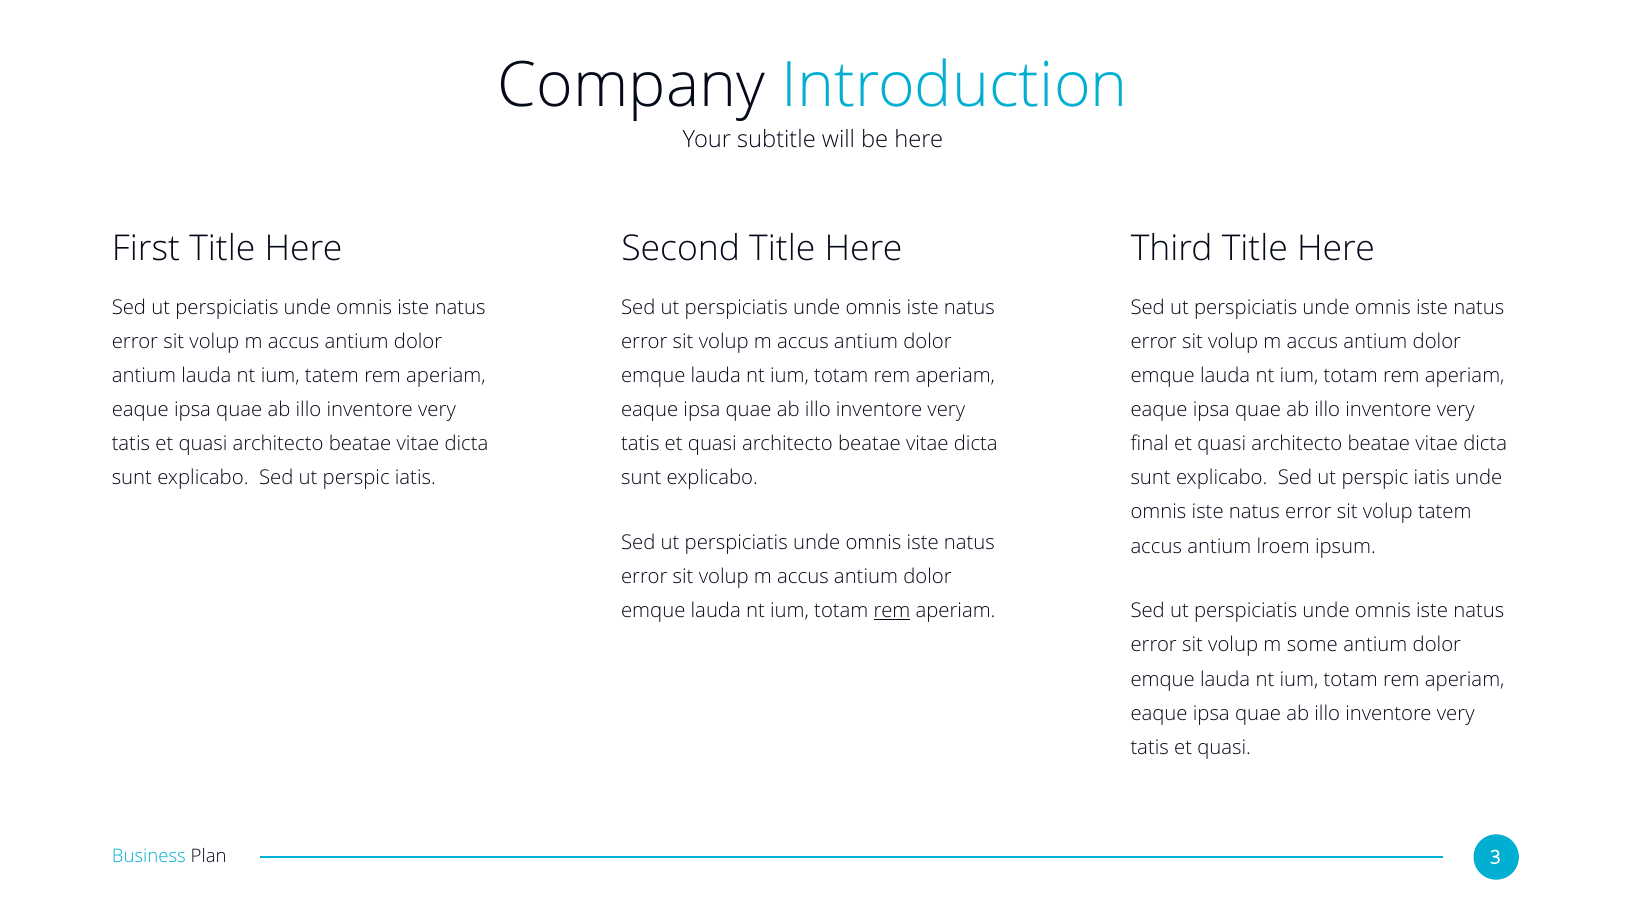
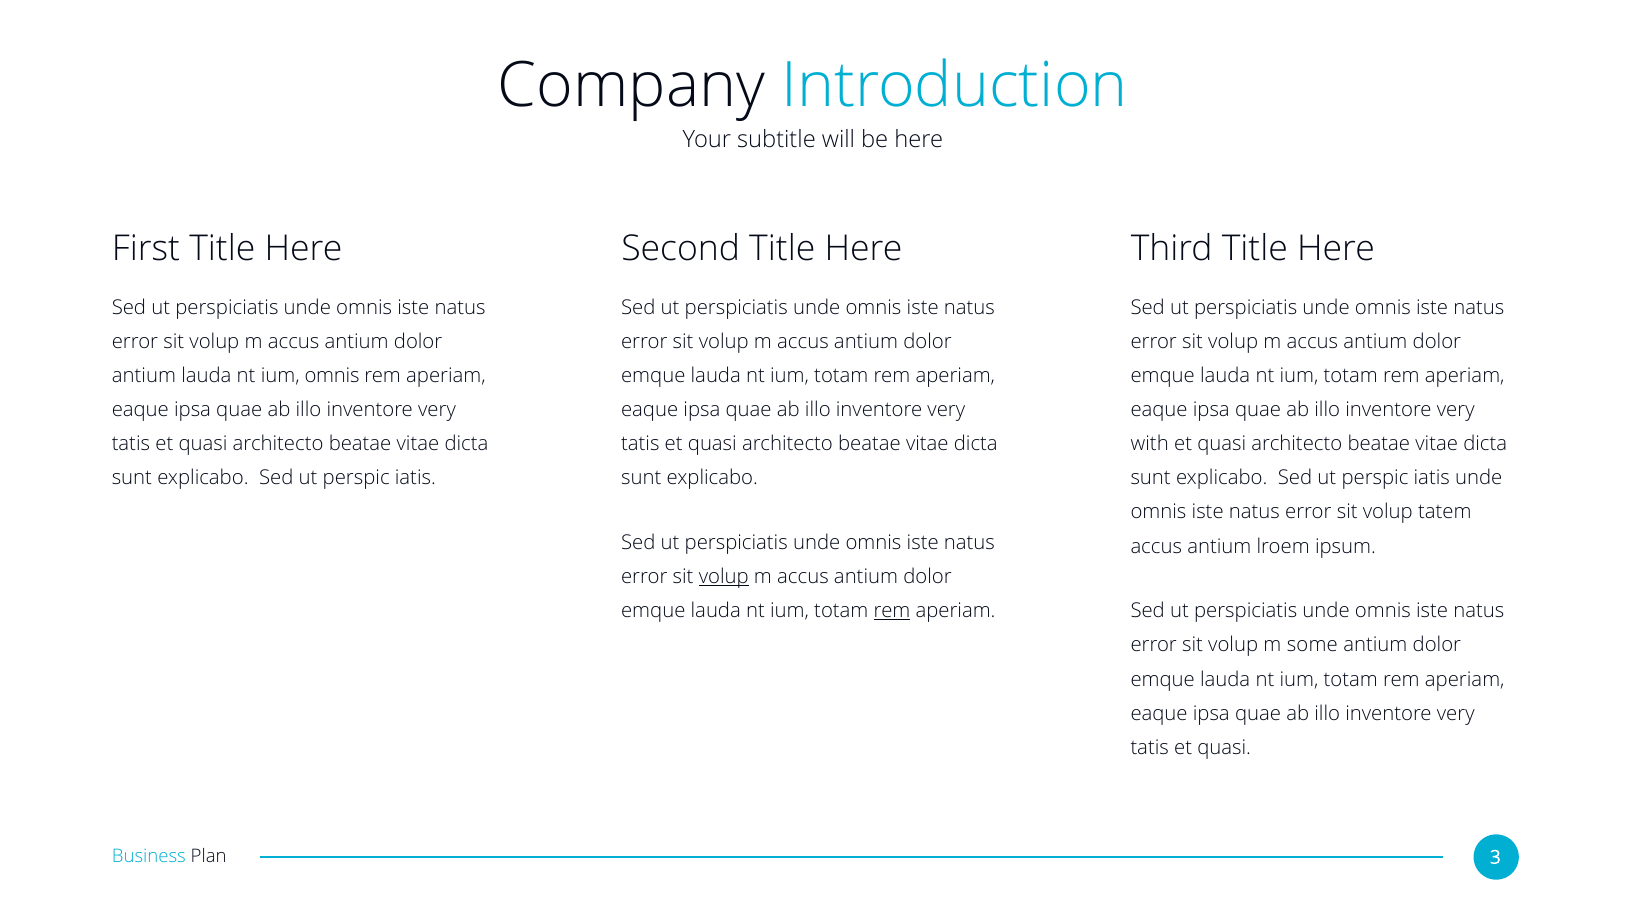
ium tatem: tatem -> omnis (332, 375)
final: final -> with (1150, 444)
volup underline: none -> present (724, 577)
